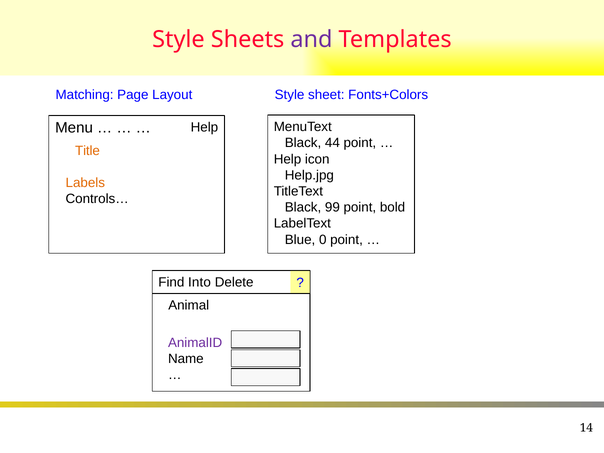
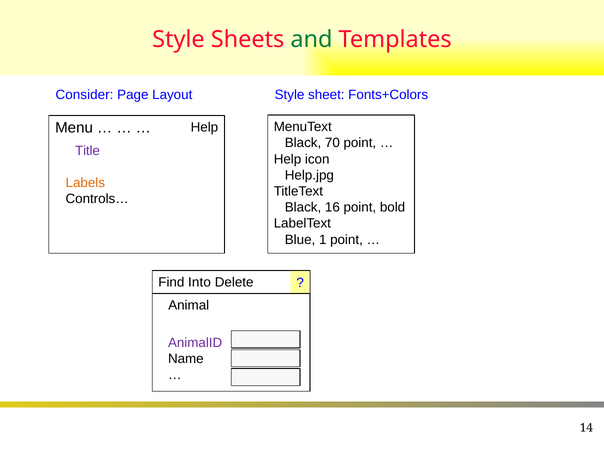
and colour: purple -> green (311, 39)
Matching: Matching -> Consider (85, 95)
44: 44 -> 70 (332, 143)
Title colour: orange -> purple (87, 151)
99: 99 -> 16 (332, 207)
0: 0 -> 1 (323, 240)
